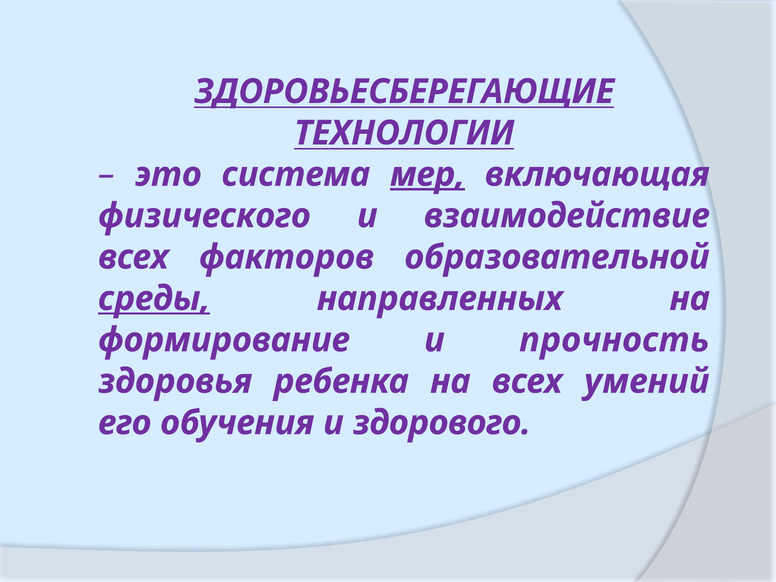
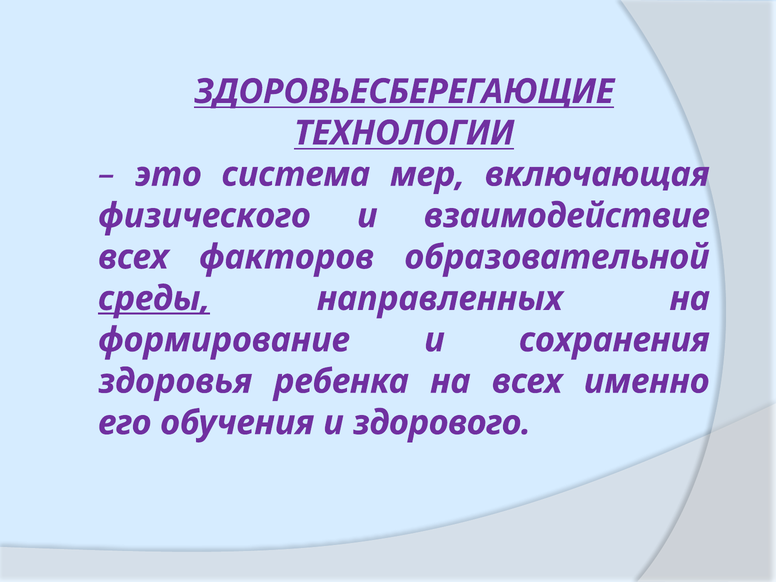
мер underline: present -> none (428, 174)
прочность: прочность -> сохранения (614, 340)
умений: умений -> именно (647, 381)
